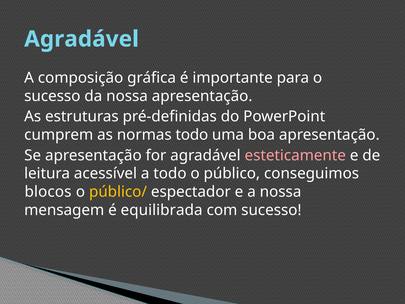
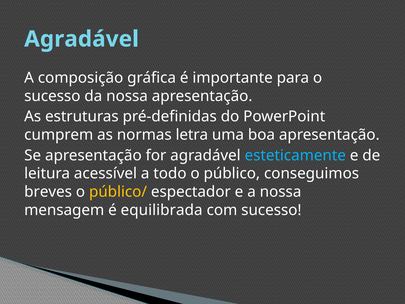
normas todo: todo -> letra (192, 135)
esteticamente colour: pink -> light blue (295, 155)
blocos: blocos -> breves (48, 192)
